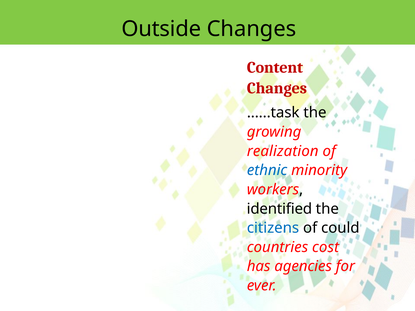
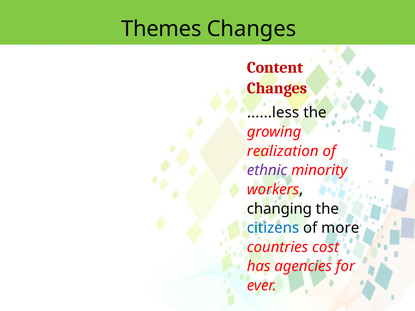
Outside: Outside -> Themes (161, 29)
......task: ......task -> ......less (273, 113)
ethnic colour: blue -> purple (267, 170)
identified: identified -> changing (279, 209)
could: could -> more (340, 228)
